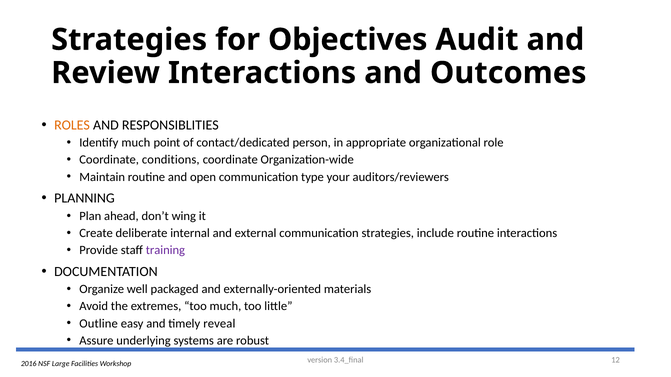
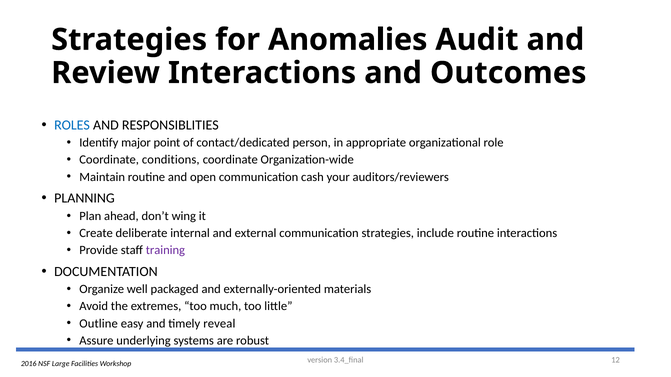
Objectives: Objectives -> Anomalies (348, 40)
ROLES colour: orange -> blue (72, 125)
Identify much: much -> major (136, 143)
type: type -> cash (312, 177)
